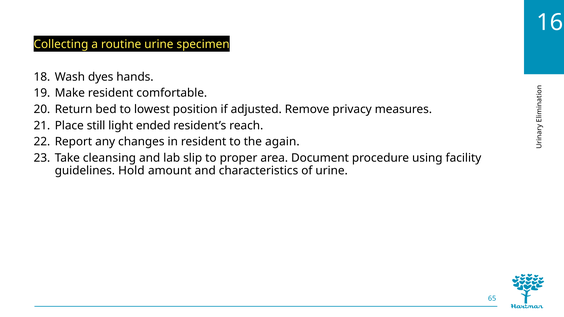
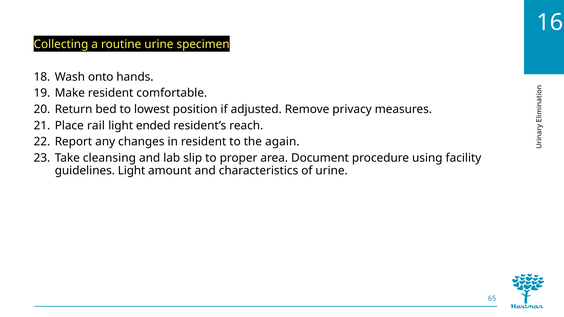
dyes: dyes -> onto (101, 77)
still: still -> rail (96, 126)
guidelines Hold: Hold -> Light (132, 171)
